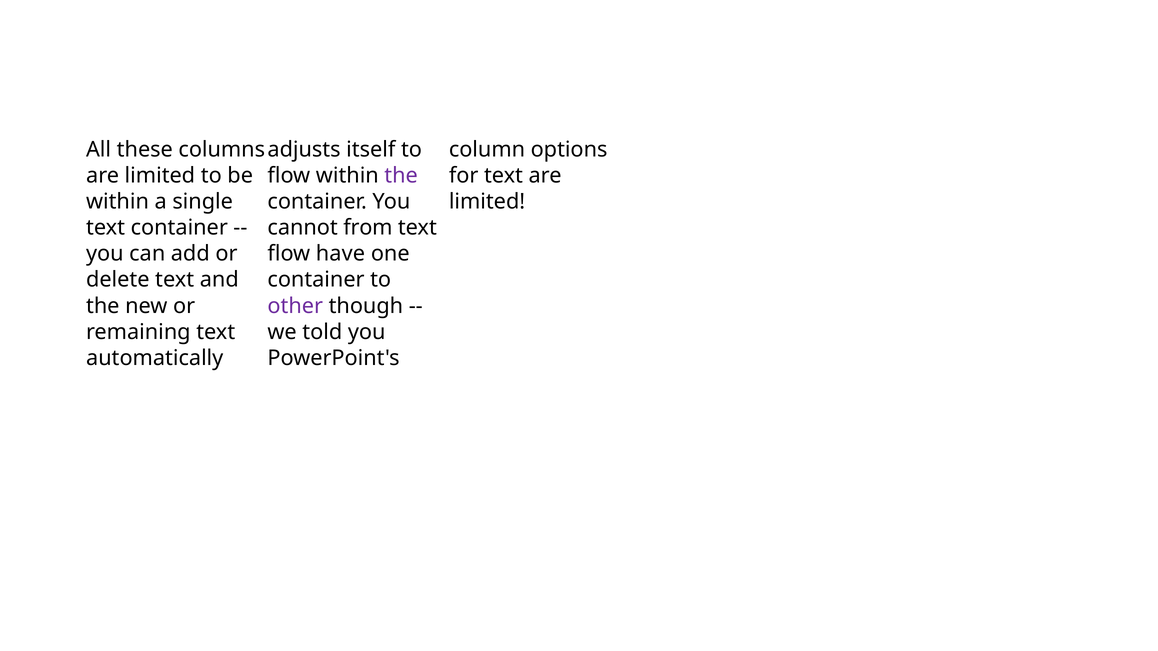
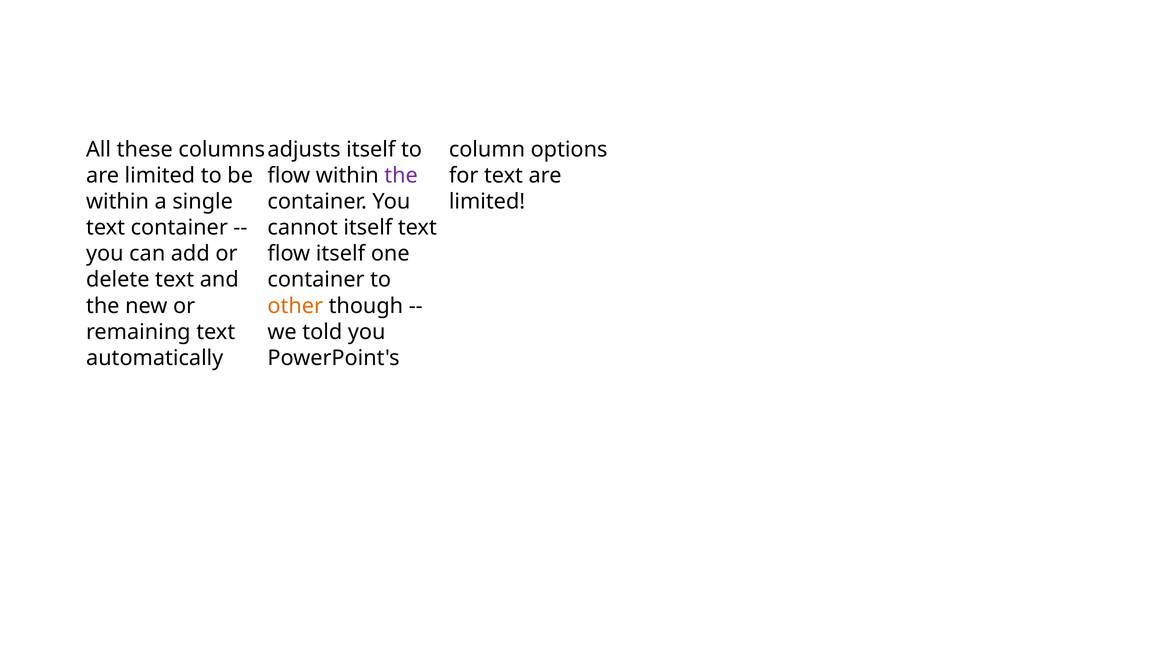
cannot from: from -> itself (368, 228)
flow have: have -> itself (340, 254)
other colour: purple -> orange (295, 306)
